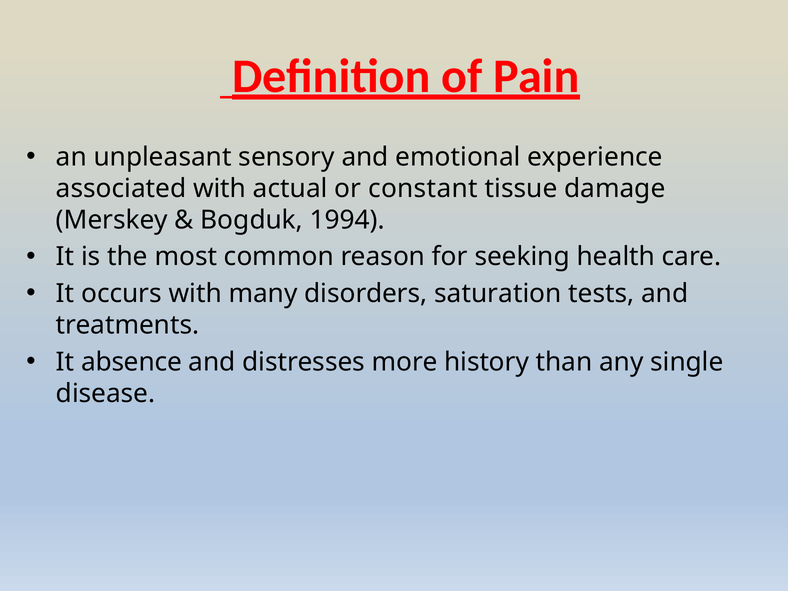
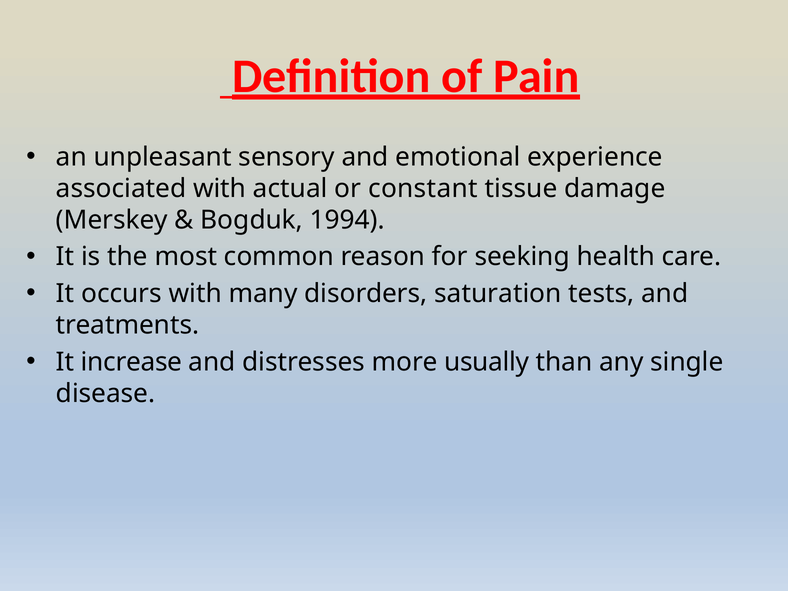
absence: absence -> increase (132, 362)
history: history -> usually (487, 362)
